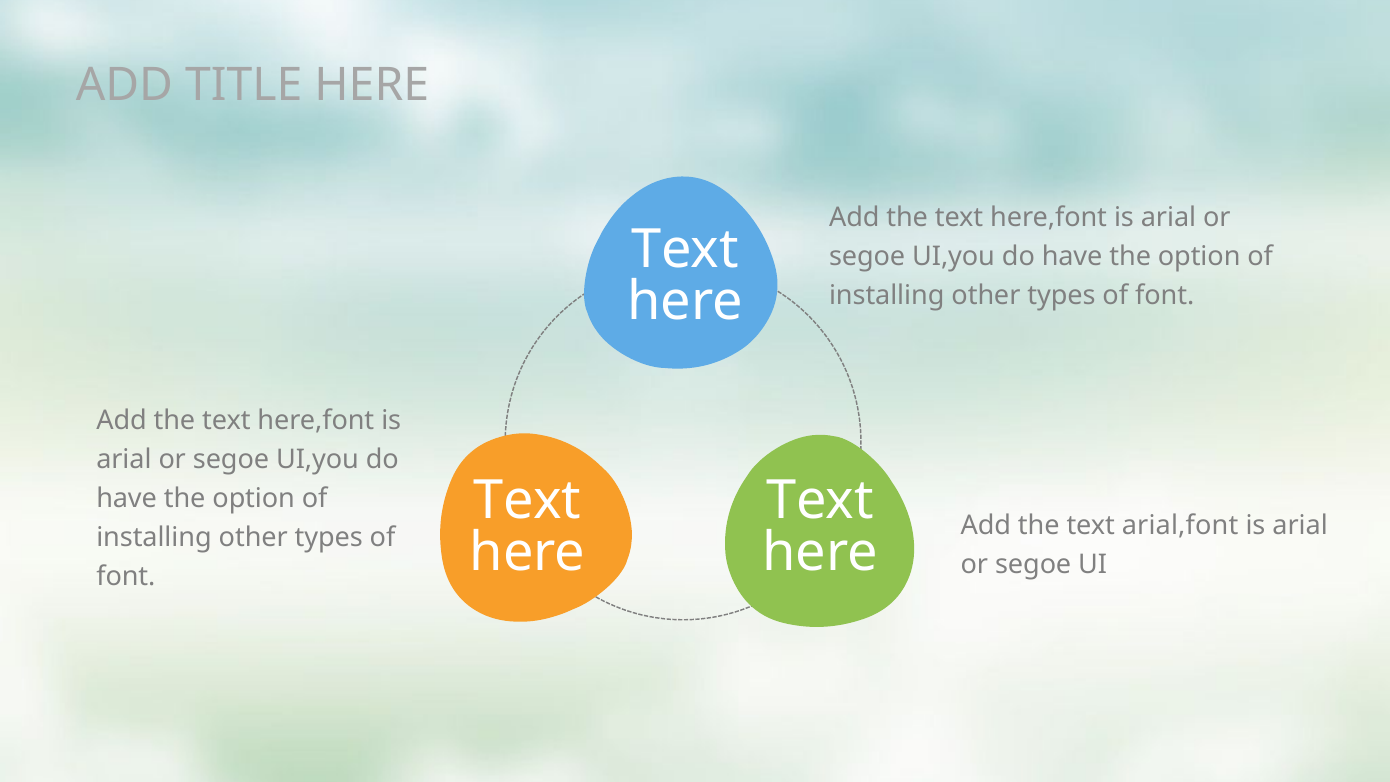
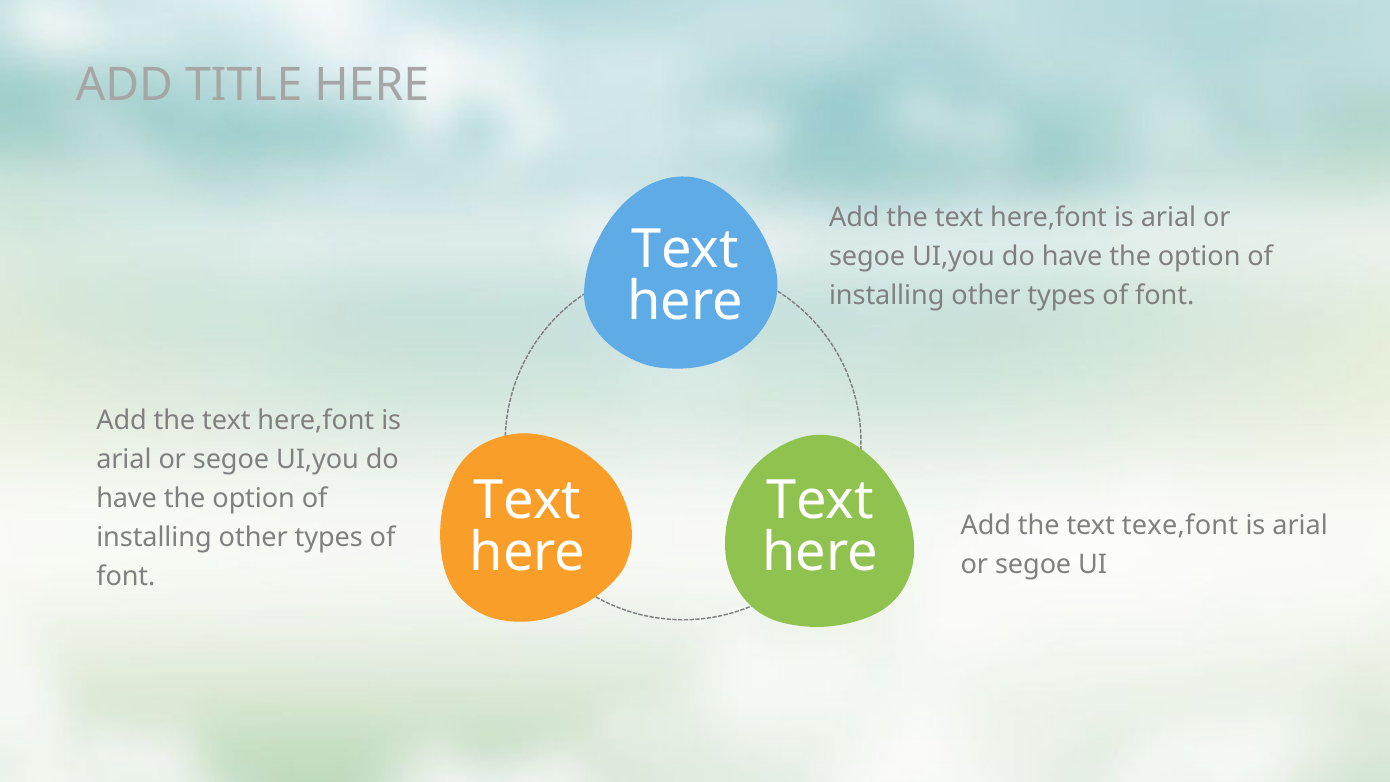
arial,font: arial,font -> texe,font (1180, 526)
